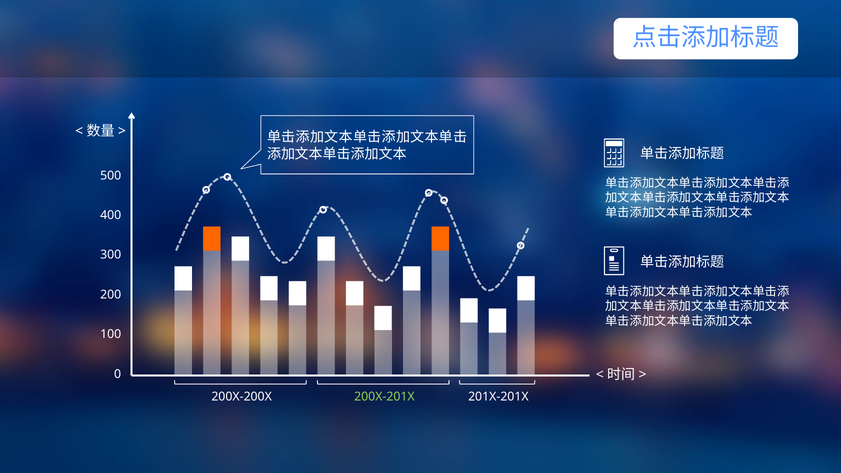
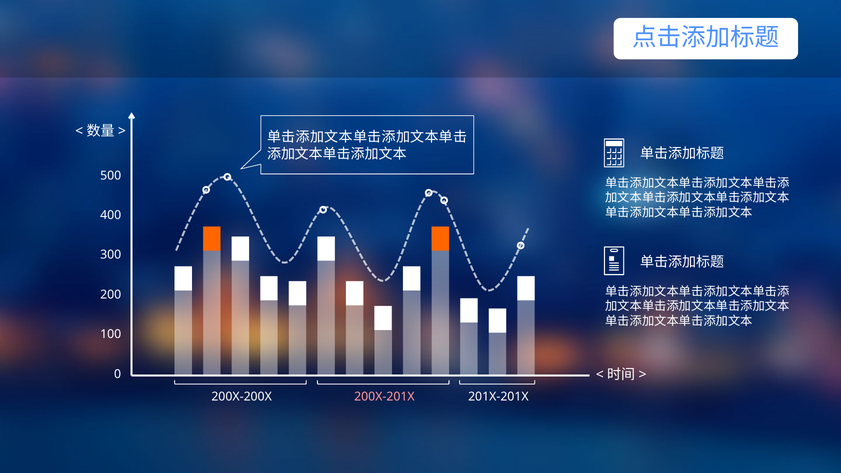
200X-201X colour: light green -> pink (384, 397)
